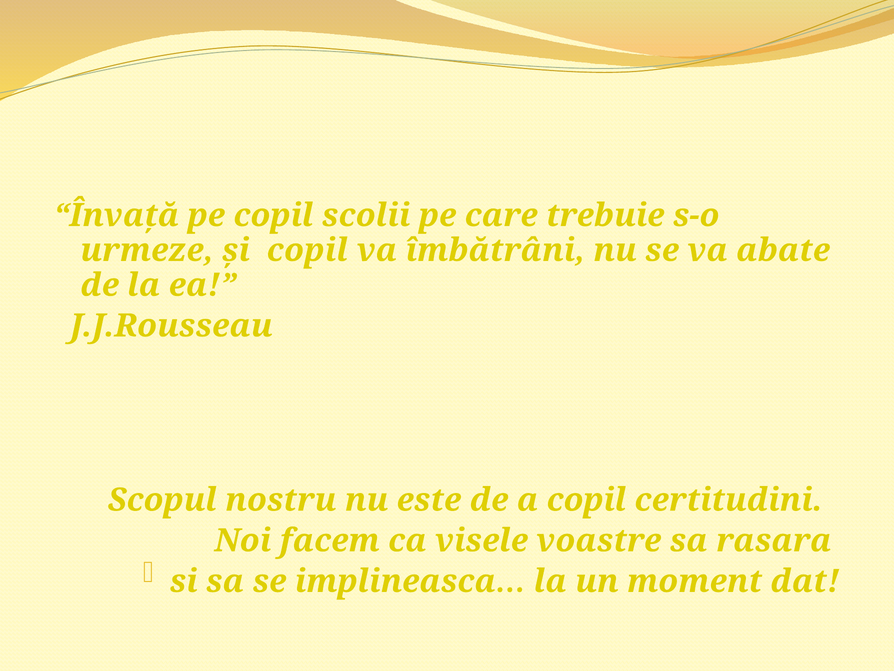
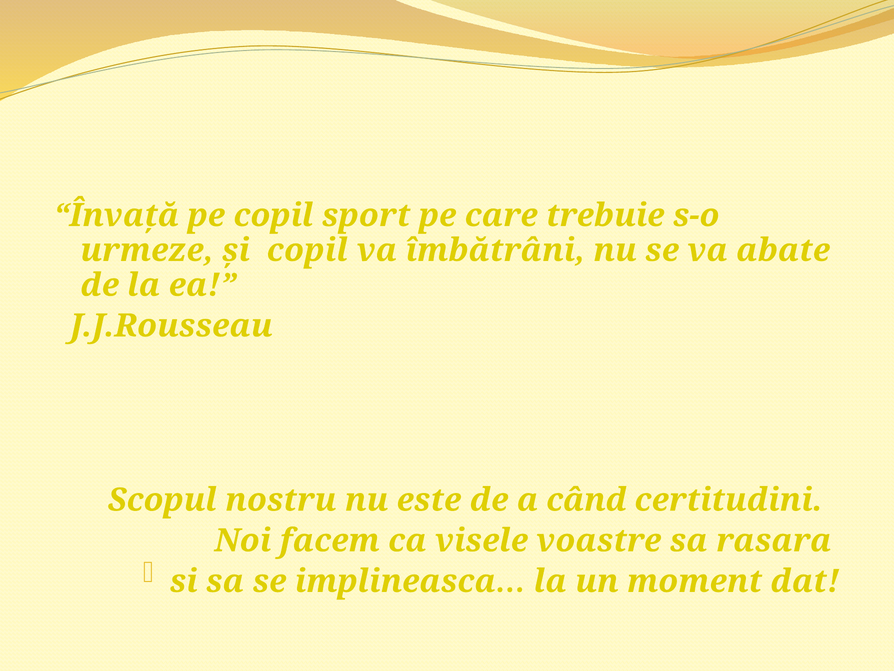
scolii: scolii -> sport (366, 215)
a copil: copil -> când (587, 500)
